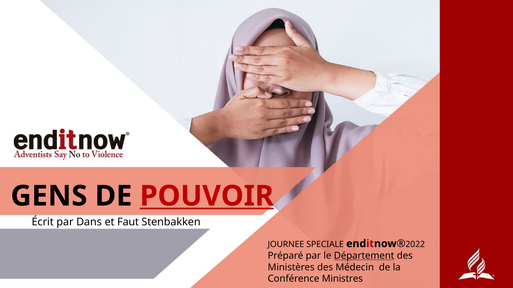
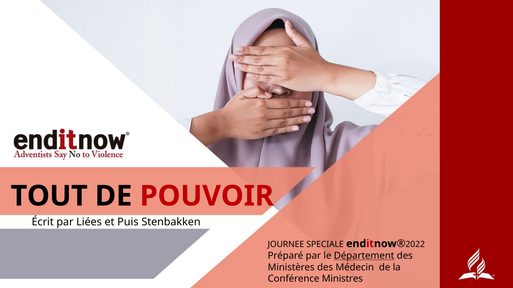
GENS: GENS -> TOUT (49, 196)
POUVOIR underline: present -> none (207, 196)
Dans: Dans -> Liées (89, 223)
Faut: Faut -> Puis (128, 223)
